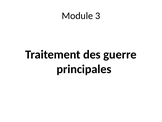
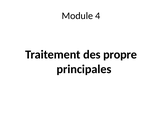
3: 3 -> 4 (98, 16)
guerre: guerre -> propre (120, 54)
